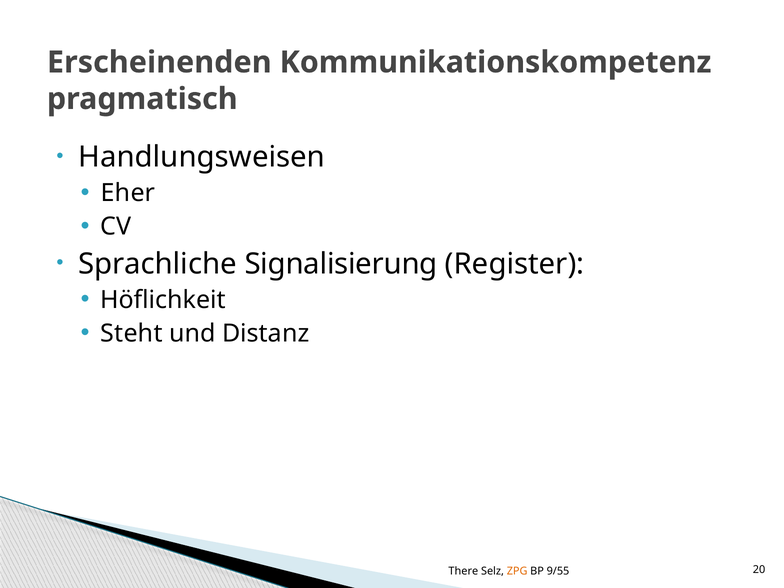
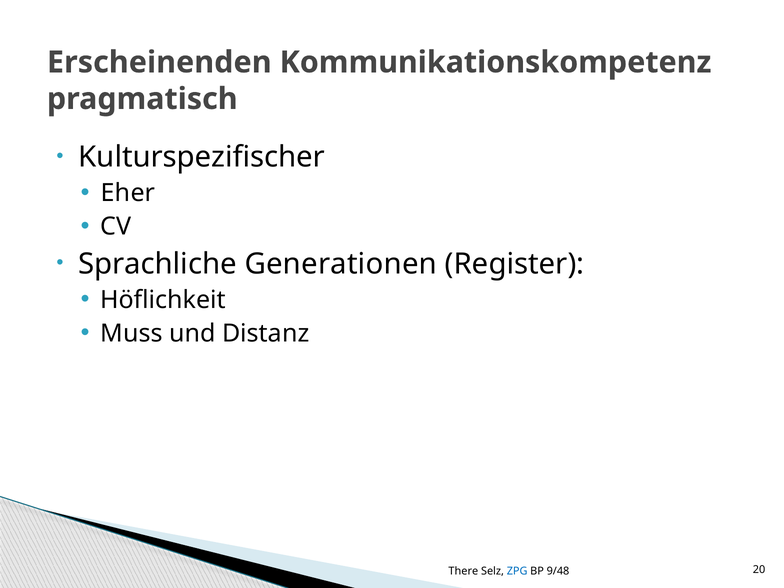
Handlungsweisen: Handlungsweisen -> Kulturspezifischer (202, 157)
Signalisierung: Signalisierung -> Generationen (341, 264)
Steht: Steht -> Muss (132, 333)
ZPG colour: orange -> blue (517, 571)
9/55: 9/55 -> 9/48 (558, 571)
